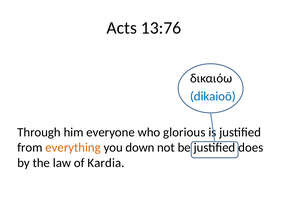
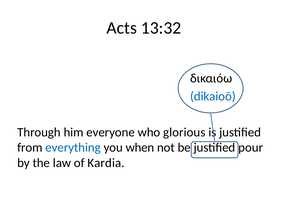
13:76: 13:76 -> 13:32 (161, 28)
everything colour: orange -> blue (73, 148)
down: down -> when (140, 148)
does: does -> pour (251, 148)
